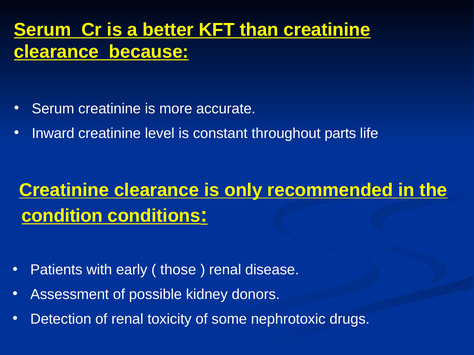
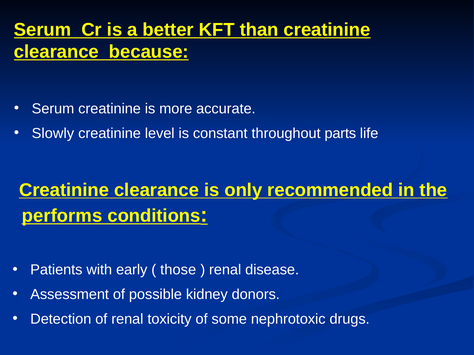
Inward: Inward -> Slowly (53, 133)
condition: condition -> performs (62, 216)
